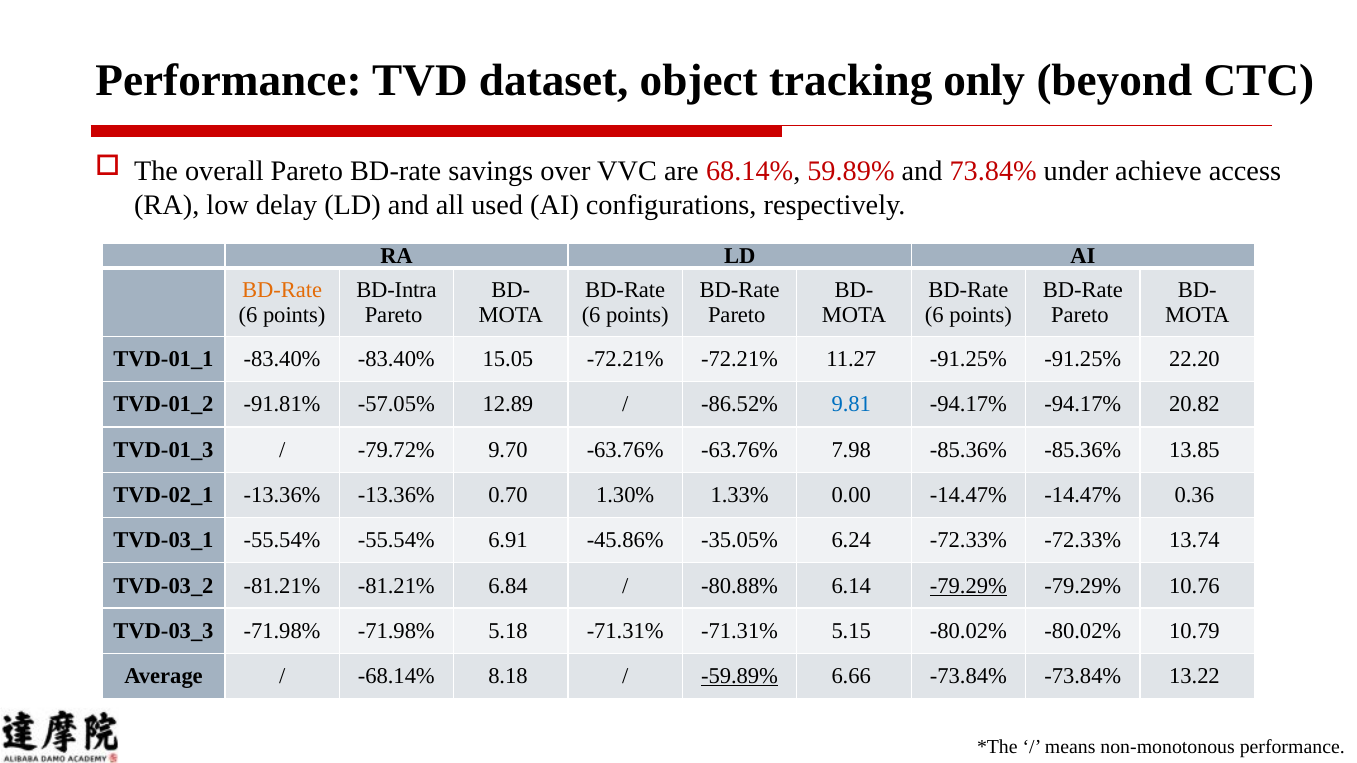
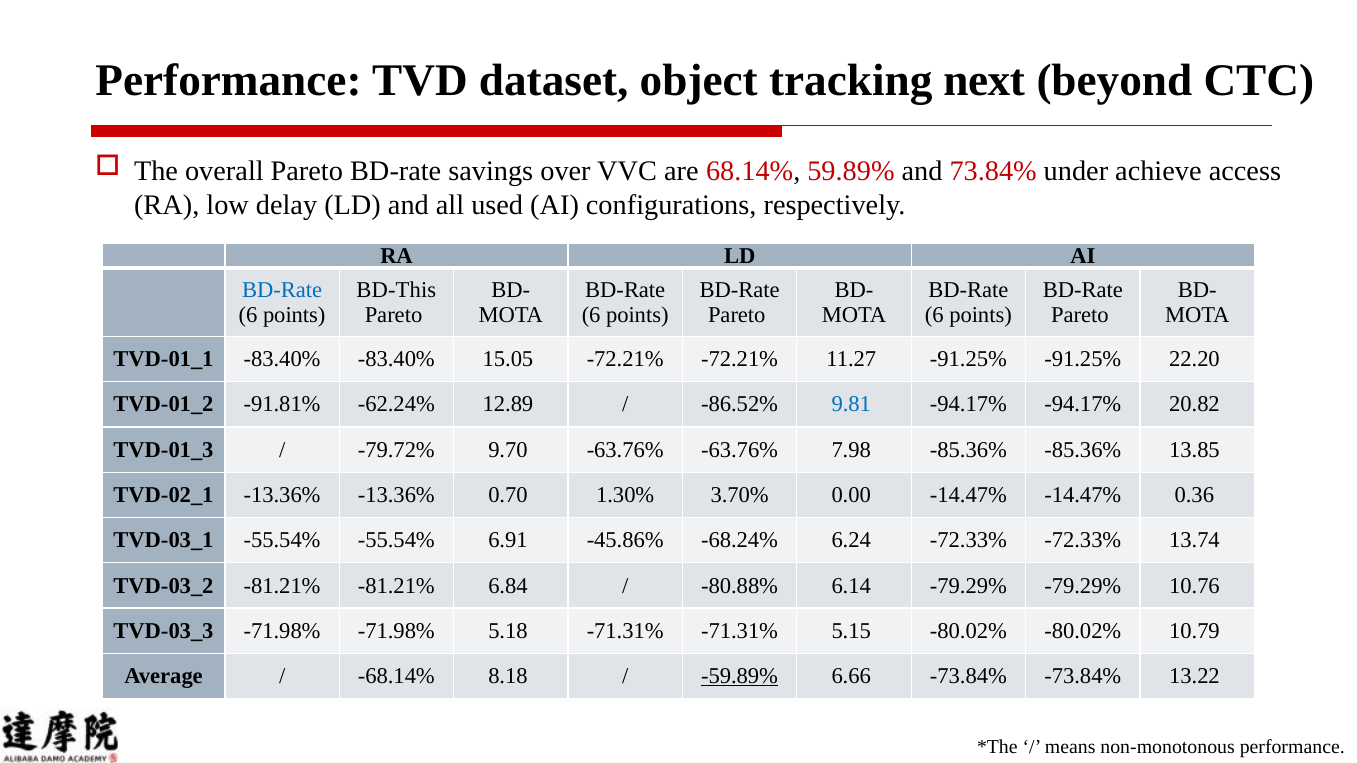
only: only -> next (984, 80)
BD-Rate colour: orange -> blue (282, 290)
BD-Intra: BD-Intra -> BD-This (396, 290)
-57.05%: -57.05% -> -62.24% (396, 405)
1.33%: 1.33% -> 3.70% (740, 495)
-35.05%: -35.05% -> -68.24% (740, 541)
-79.29% underline: present -> none (968, 586)
